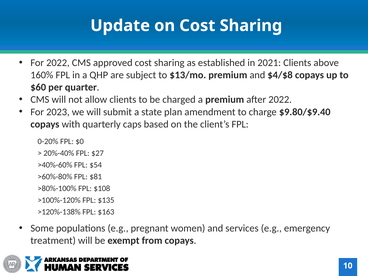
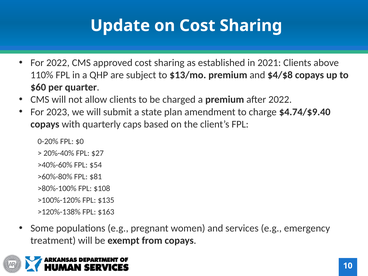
160%: 160% -> 110% (42, 75)
$9.80/$9.40: $9.80/$9.40 -> $4.74/$9.40 (305, 112)
